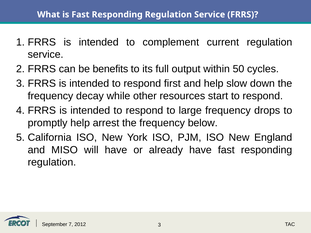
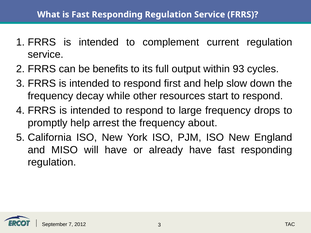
50: 50 -> 93 (238, 69)
below: below -> about (203, 123)
